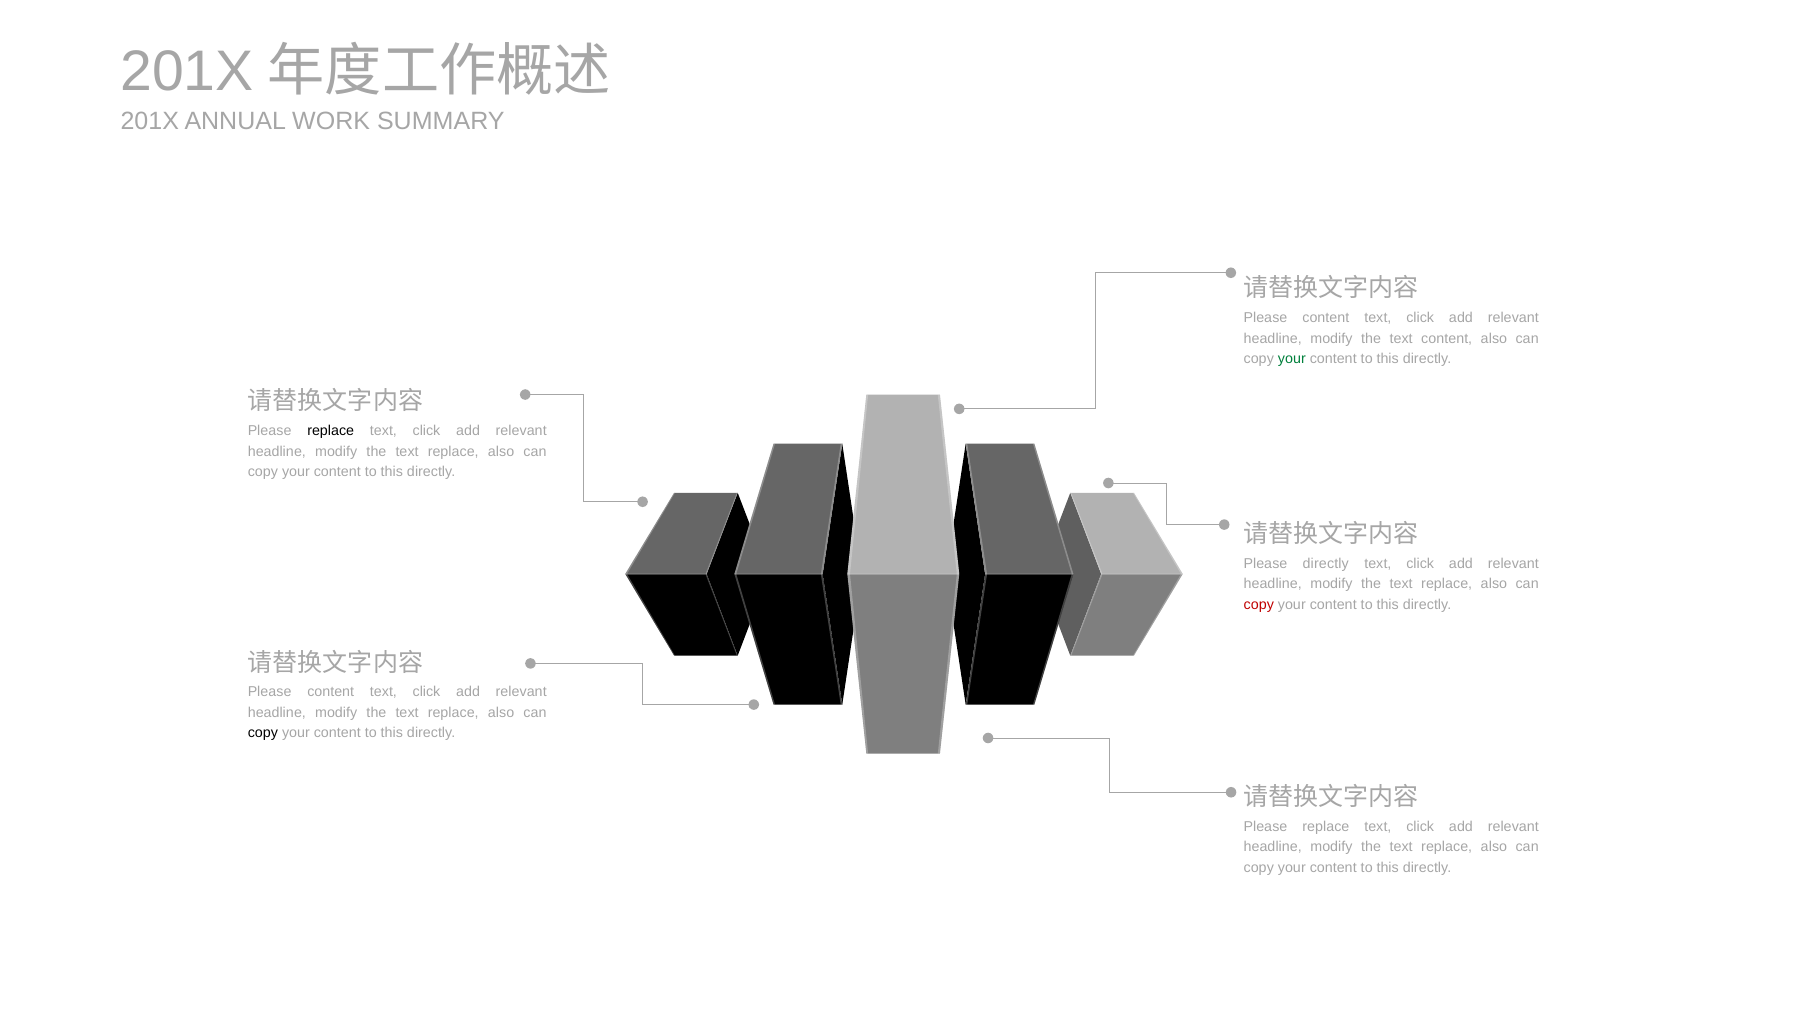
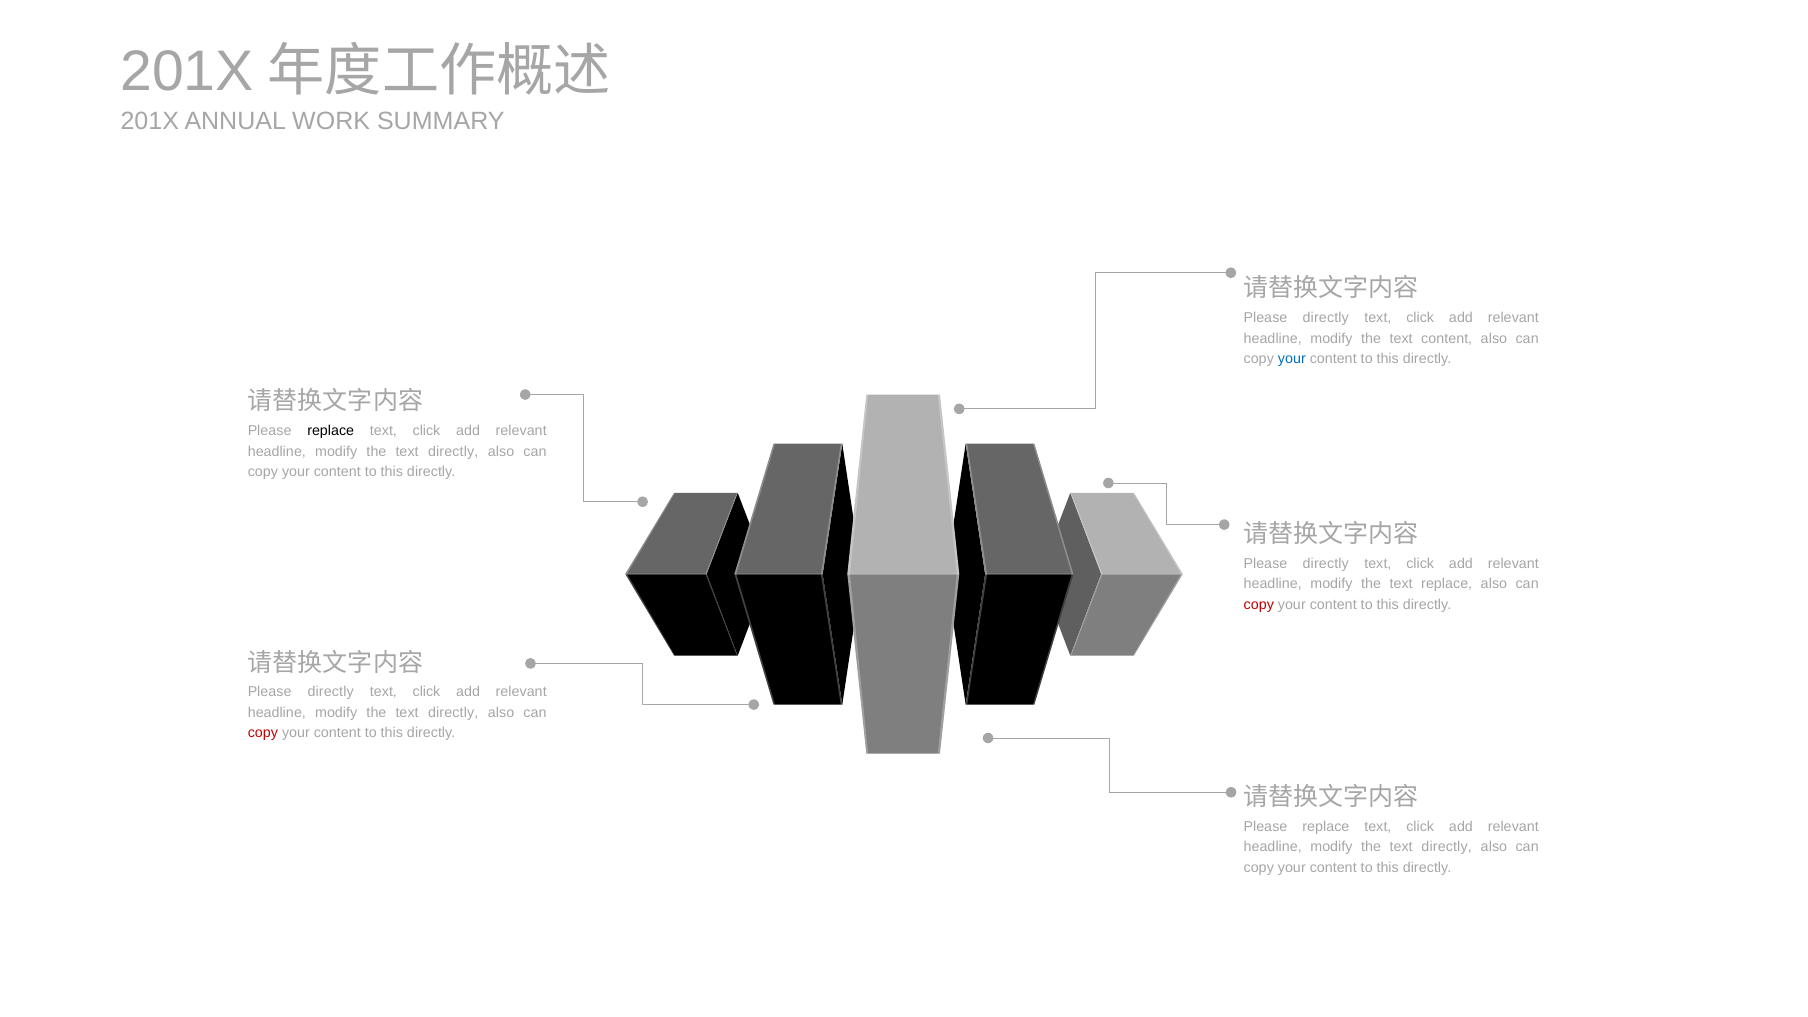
content: content -> directly (1326, 318)
your colour: green -> blue (1292, 359)
replace: replace -> directly (453, 452)
content: content -> directly (331, 692)
replace: replace -> directly (453, 713)
copy colour: black -> red (263, 733)
replace: replace -> directly (1447, 847)
